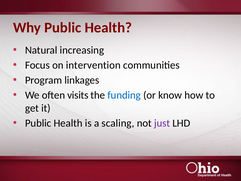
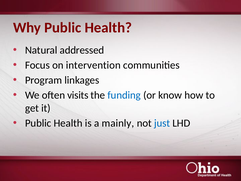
increasing: increasing -> addressed (82, 50)
scaling: scaling -> mainly (118, 123)
just colour: purple -> blue (162, 123)
